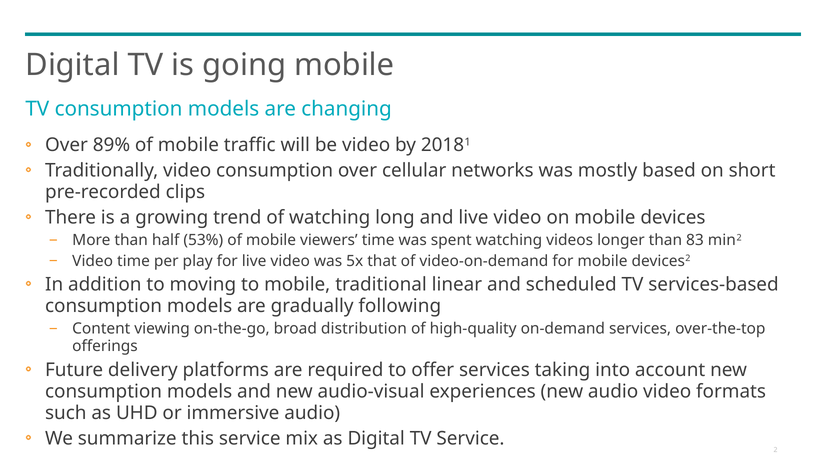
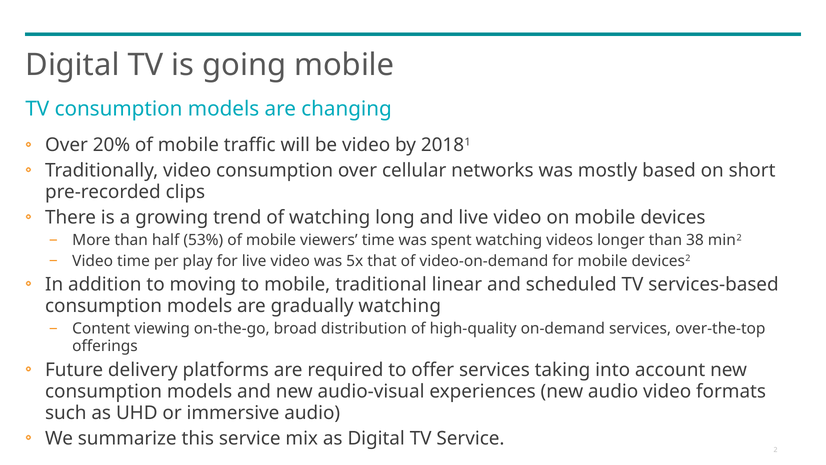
89%: 89% -> 20% (111, 145)
83: 83 -> 38 (695, 240)
gradually following: following -> watching (400, 306)
